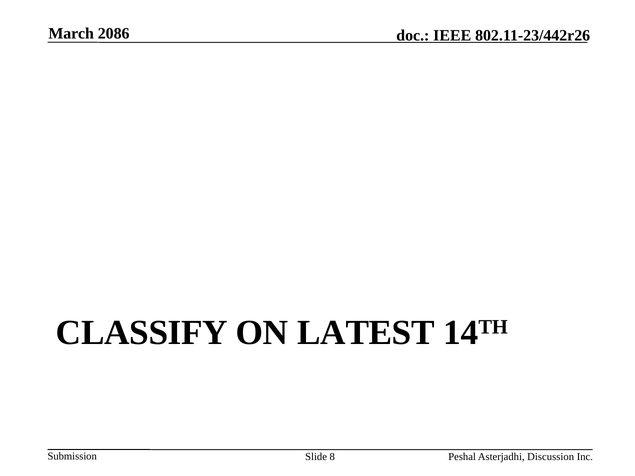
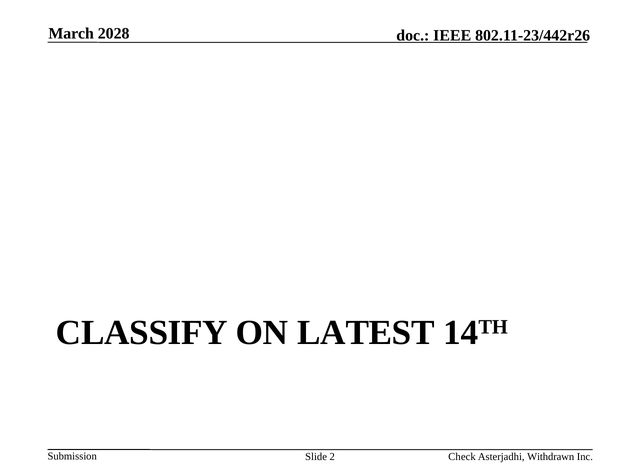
2086: 2086 -> 2028 (114, 34)
8: 8 -> 2 (332, 457)
Peshal: Peshal -> Check (462, 457)
Discussion: Discussion -> Withdrawn (551, 457)
